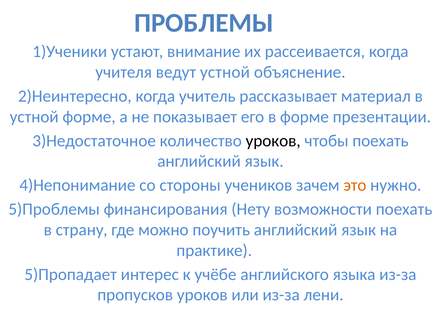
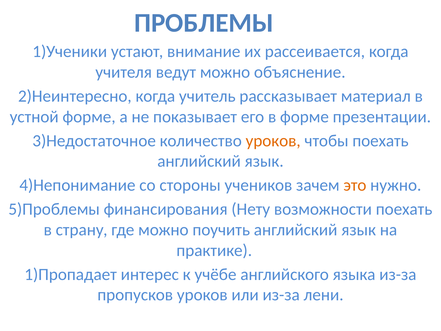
ведут устной: устной -> можно (225, 72)
уроков colour: black -> orange (273, 141)
5)Пропадает: 5)Пропадает -> 1)Пропадает (71, 274)
